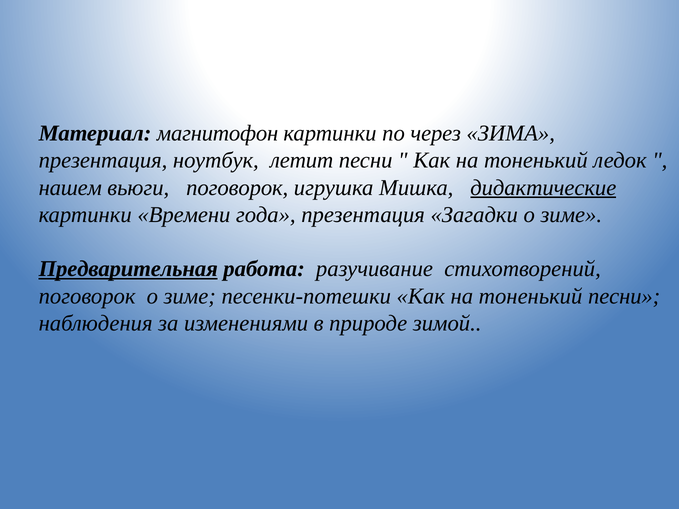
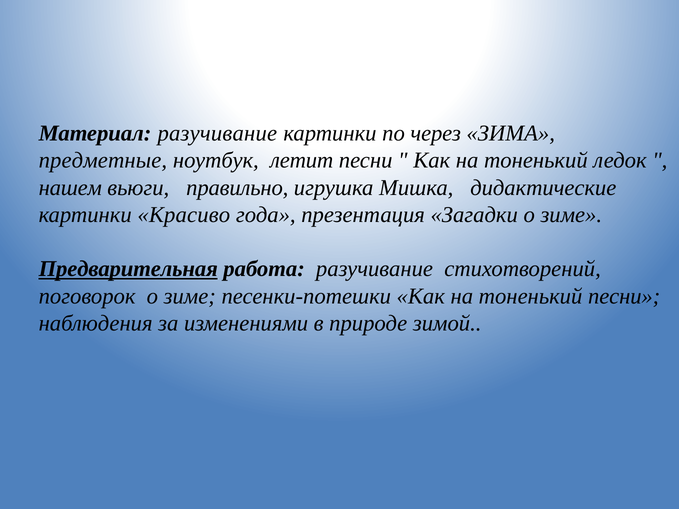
Материал магнитофон: магнитофон -> разучивание (217, 133)
презентация: презентация -> предметные (103, 161)
вьюги поговорок: поговорок -> правильно (237, 188)
дидактические underline: present -> none (543, 188)
Времени: Времени -> Красиво (184, 215)
